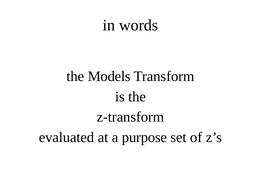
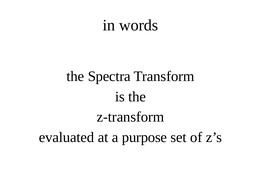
Models: Models -> Spectra (109, 76)
